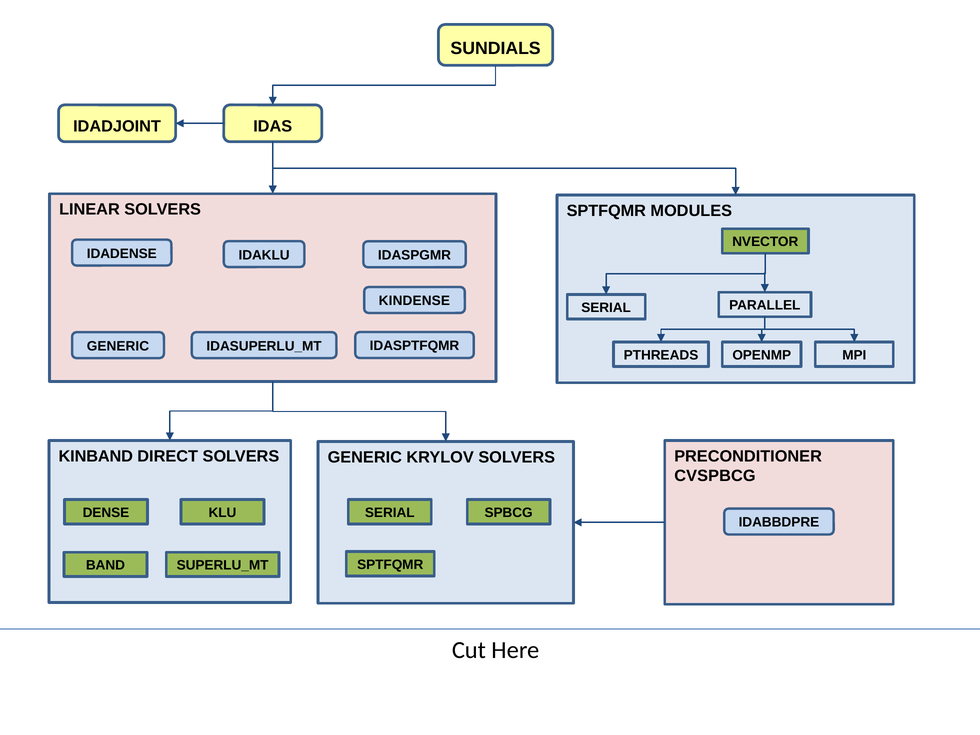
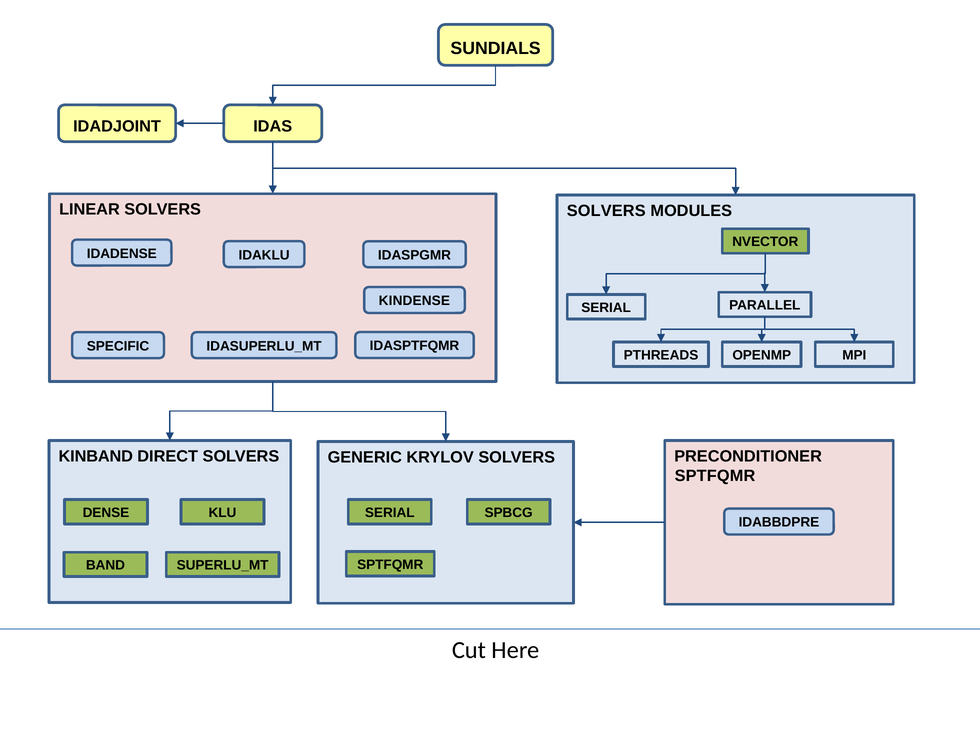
LINEAR SOLVERS SPTFQMR: SPTFQMR -> SOLVERS (606, 211)
GENERIC: GENERIC -> SPECIFIC (118, 346)
CVSPBCG: CVSPBCG -> SPTFQMR (715, 476)
